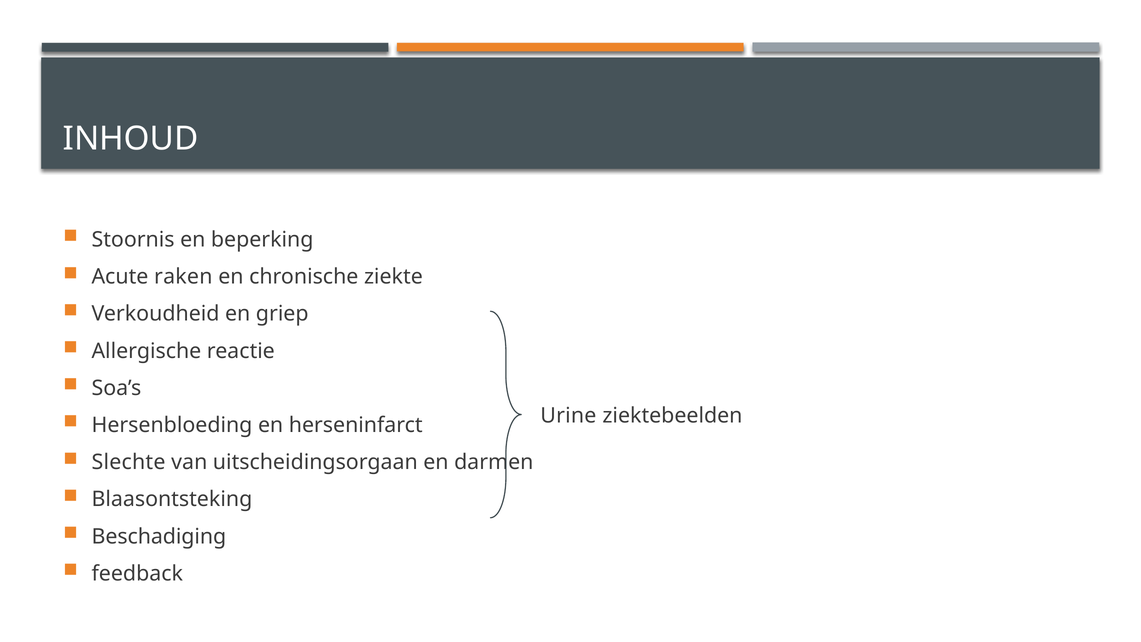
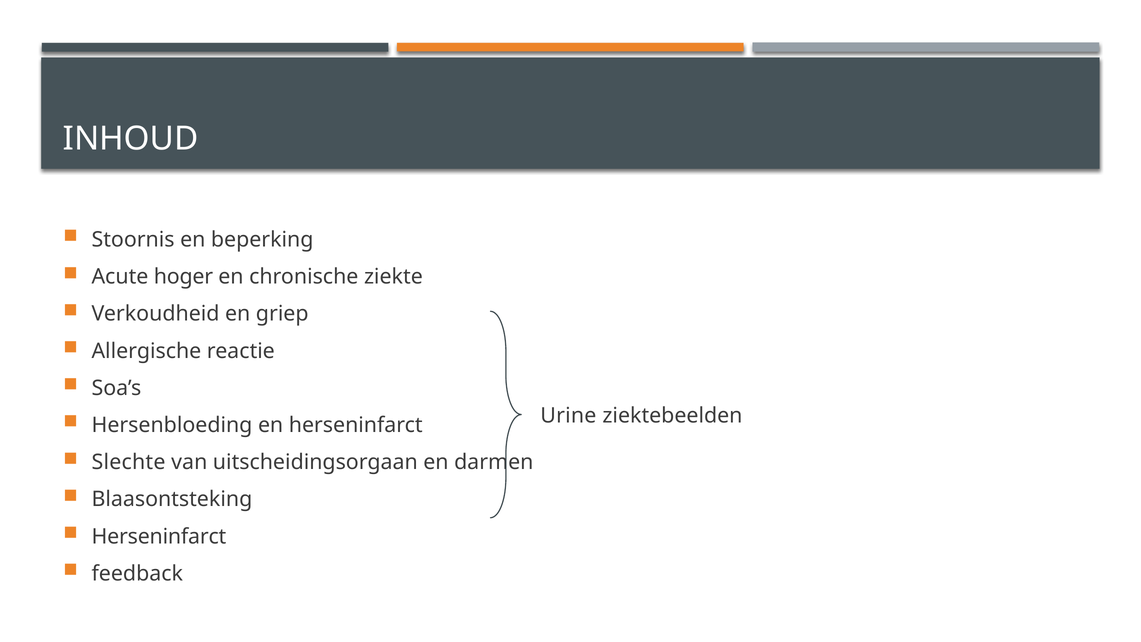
raken: raken -> hoger (183, 277)
Beschadiging: Beschadiging -> Herseninfarct (159, 536)
